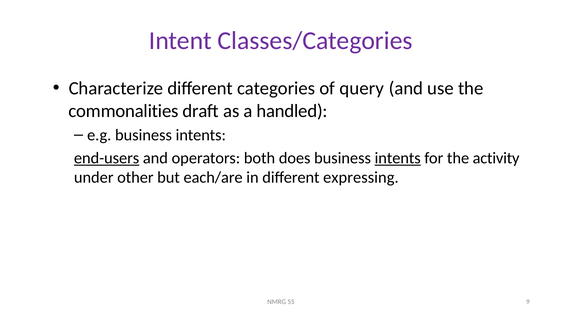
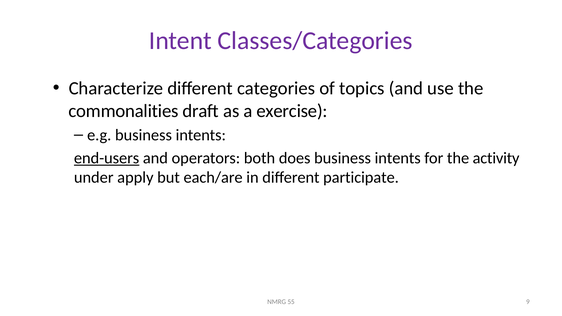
query: query -> topics (362, 88)
handled: handled -> exercise (292, 111)
intents underline: present -> none (398, 158)
other: other -> apply (135, 178)
expressing: expressing -> participate (361, 178)
